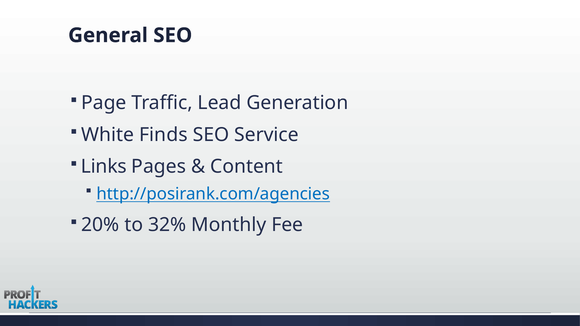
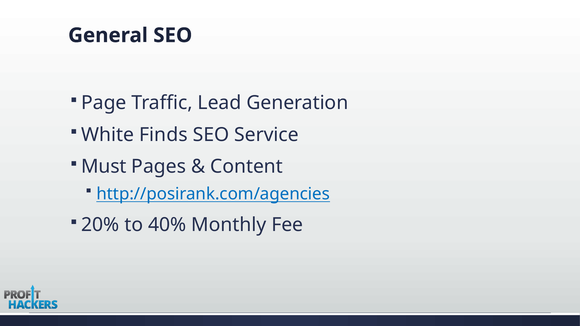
Links: Links -> Must (104, 167)
32%: 32% -> 40% (167, 225)
